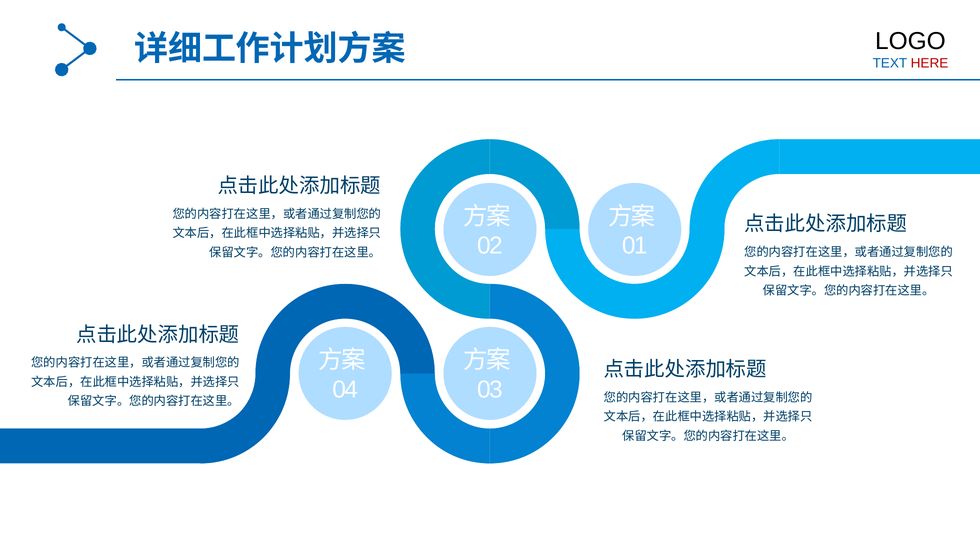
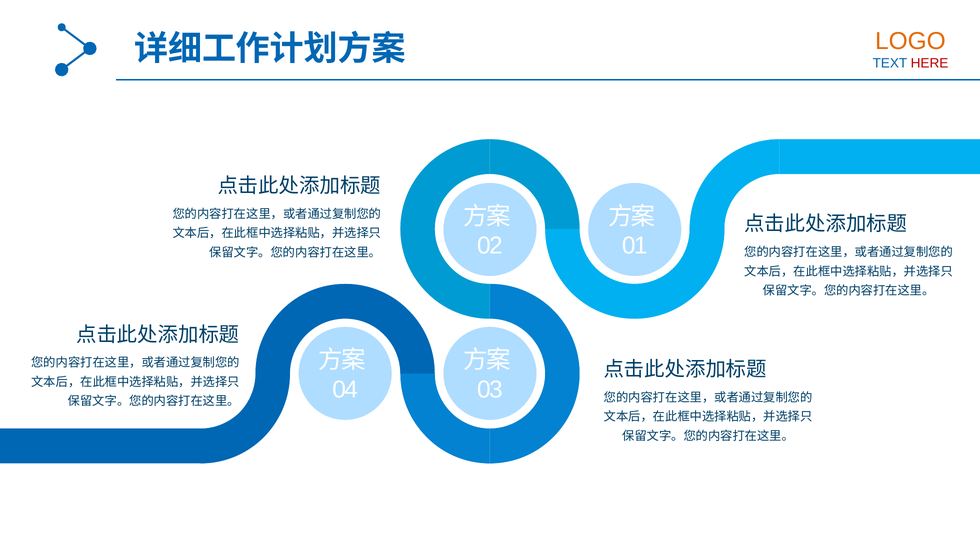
LOGO colour: black -> orange (910, 41)
